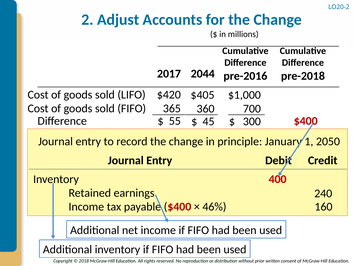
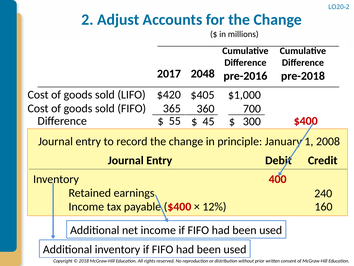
2044: 2044 -> 2048 (203, 74)
2050: 2050 -> 2008 (328, 141)
46%: 46% -> 12% (214, 206)
